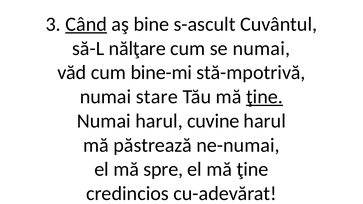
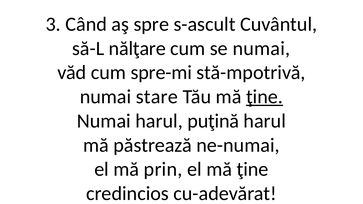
Când underline: present -> none (86, 24)
bine: bine -> spre (151, 24)
bine-mi: bine-mi -> spre-mi (161, 73)
cuvine: cuvine -> puţină (213, 121)
spre: spre -> prin (163, 169)
